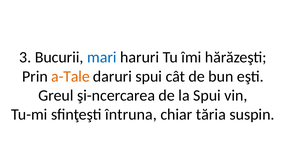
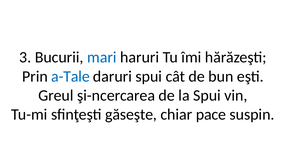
a-Tale colour: orange -> blue (70, 76)
întruna: întruna -> găseşte (131, 114)
tăria: tăria -> pace (211, 114)
